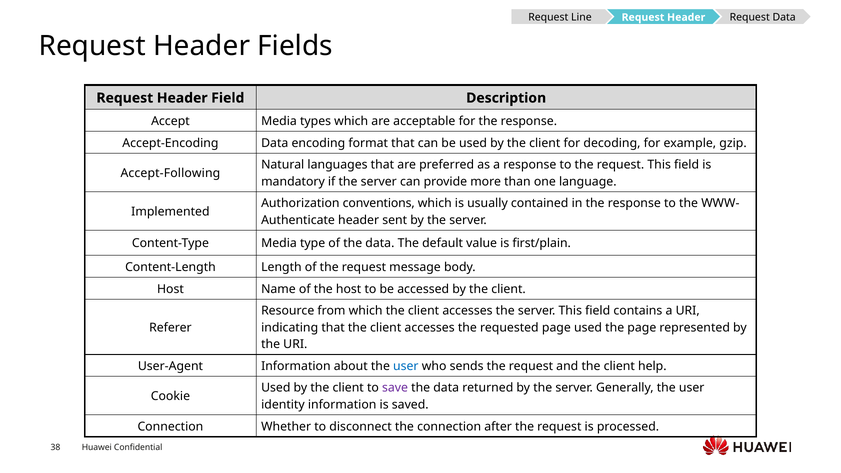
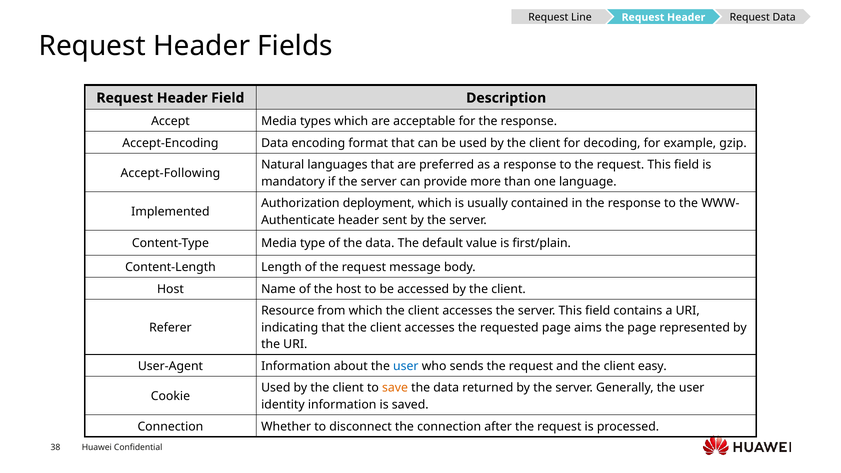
conventions: conventions -> deployment (379, 203)
page used: used -> aims (588, 328)
help: help -> easy (652, 366)
save colour: purple -> orange (395, 388)
